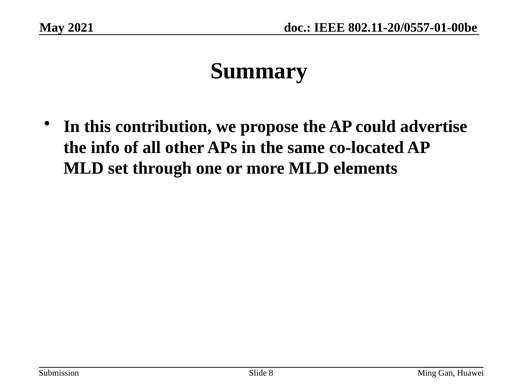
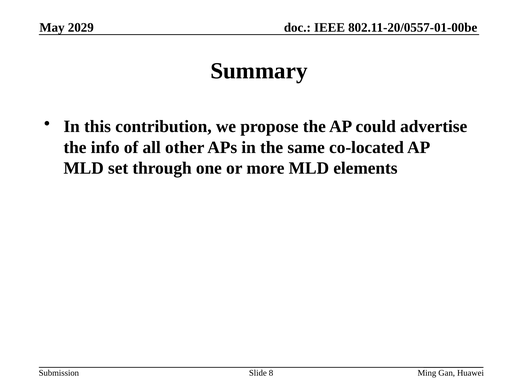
2021: 2021 -> 2029 (81, 28)
